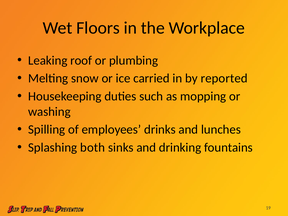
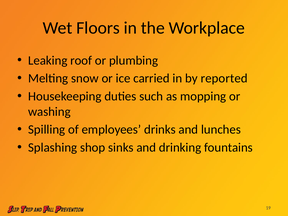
both: both -> shop (93, 147)
